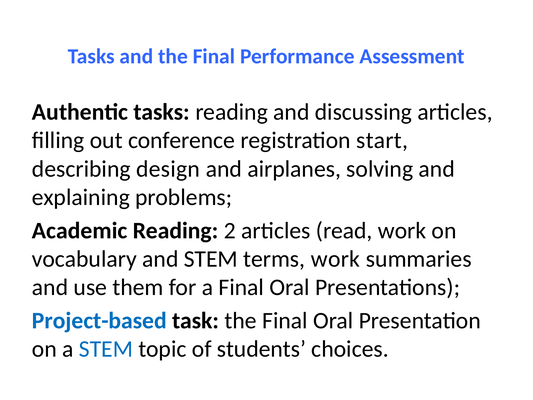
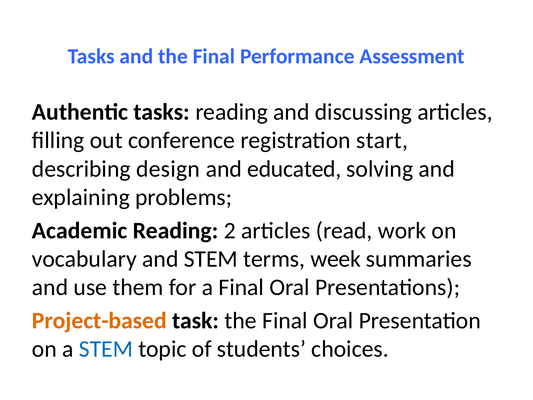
airplanes: airplanes -> educated (294, 169)
terms work: work -> week (336, 259)
Project-based colour: blue -> orange (99, 321)
